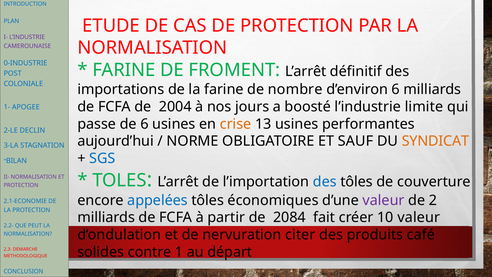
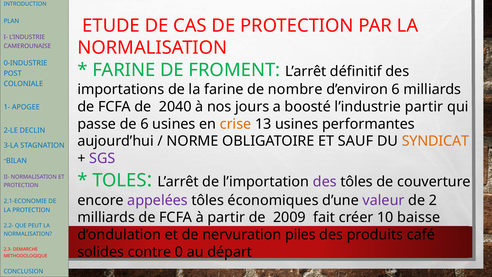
2004: 2004 -> 2040 (175, 107)
l’industrie limite: limite -> partir (424, 107)
SGS colour: blue -> purple (102, 158)
des colour: blue -> purple (325, 182)
appelées colour: blue -> purple (158, 200)
2084: 2084 -> 2009 (289, 217)
10 valeur: valeur -> baisse (419, 217)
citer: citer -> piles (300, 235)
1: 1 -> 0 (179, 252)
